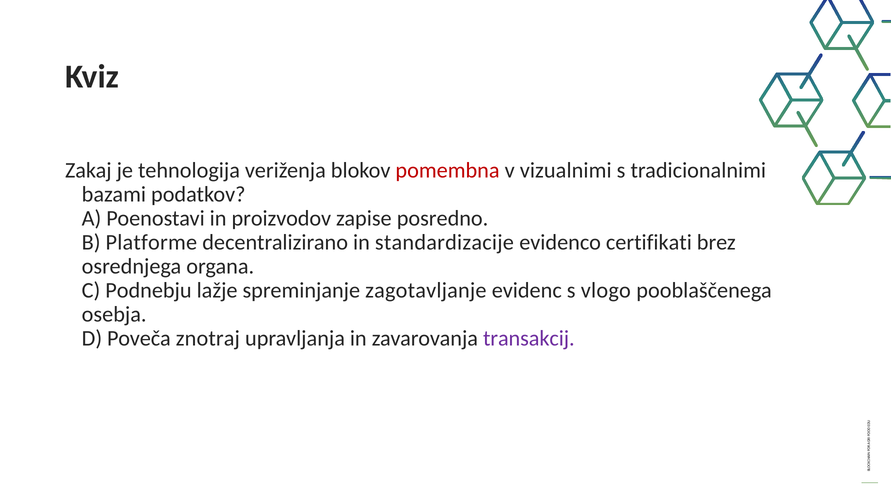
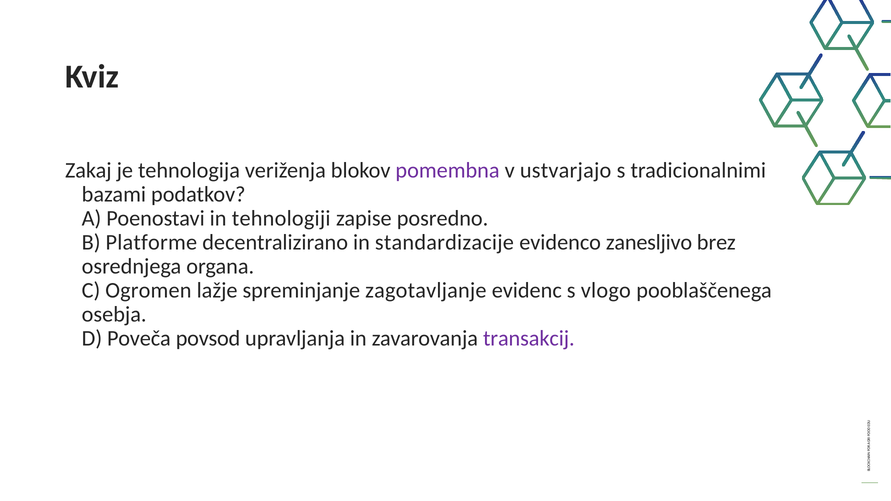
pomembna colour: red -> purple (448, 170)
vizualnimi: vizualnimi -> ustvarjajo (566, 170)
proizvodov: proizvodov -> tehnologiji (281, 219)
certifikati: certifikati -> zanesljivo (649, 243)
Podnebju: Podnebju -> Ogromen (148, 291)
znotraj: znotraj -> povsod (208, 339)
